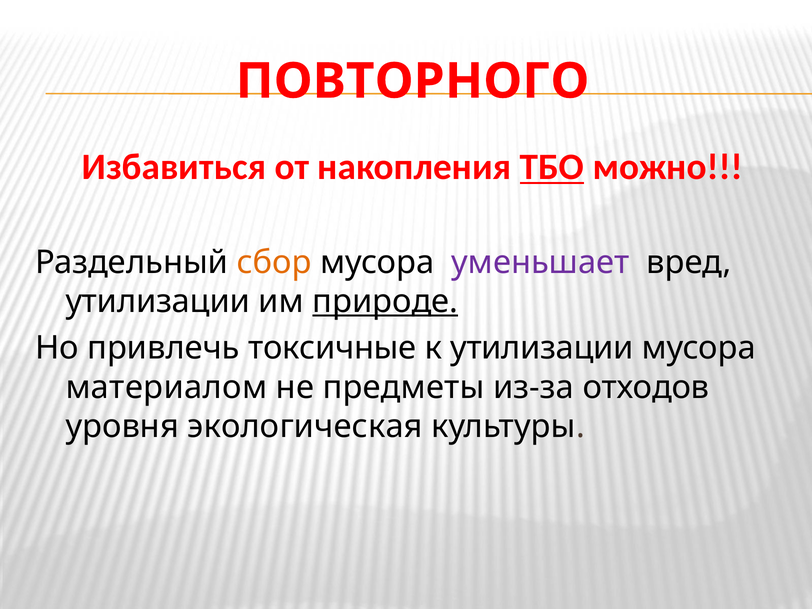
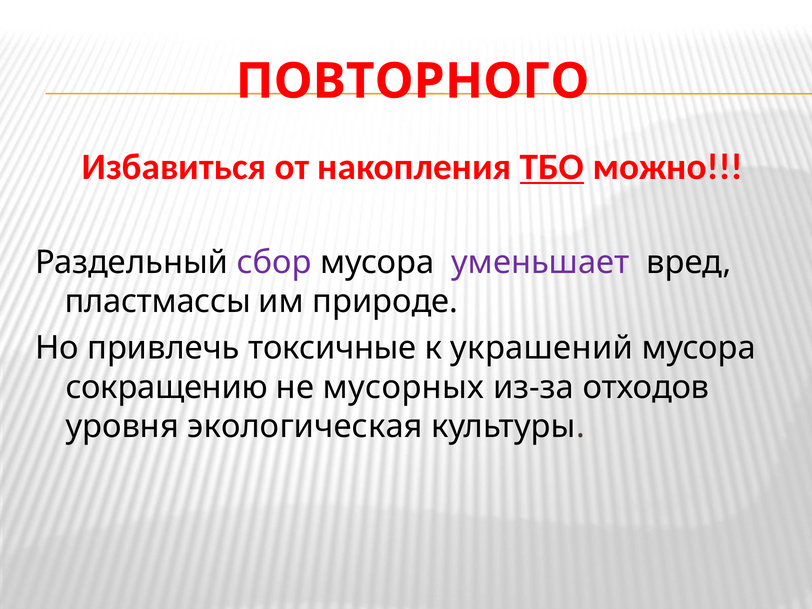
сбор colour: orange -> purple (274, 262)
утилизации: утилизации -> пластмассы (158, 302)
природе underline: present -> none (385, 302)
к утилизации: утилизации -> украшений (542, 348)
материалом: материалом -> сокращению (167, 387)
предметы: предметы -> мусорных (403, 387)
